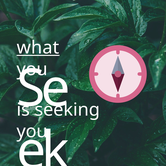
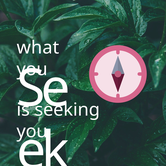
what underline: present -> none (38, 48)
